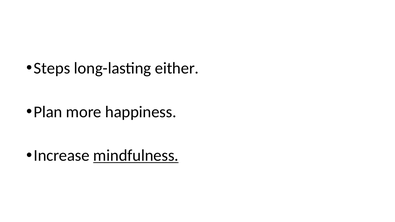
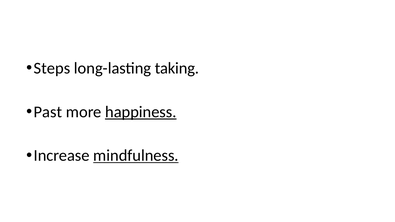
either: either -> taking (177, 68)
Plan: Plan -> Past (48, 112)
happiness underline: none -> present (141, 112)
